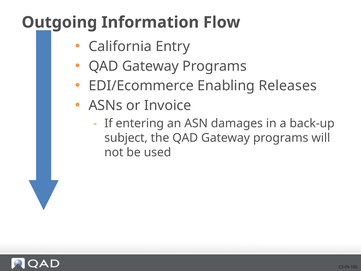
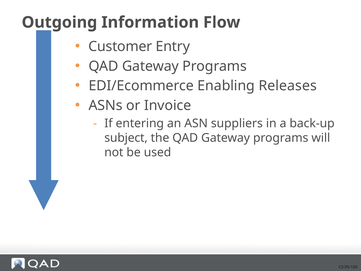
California: California -> Customer (120, 46)
damages: damages -> suppliers (237, 123)
